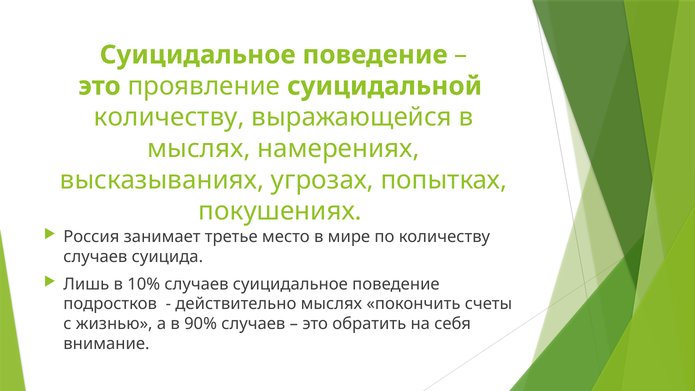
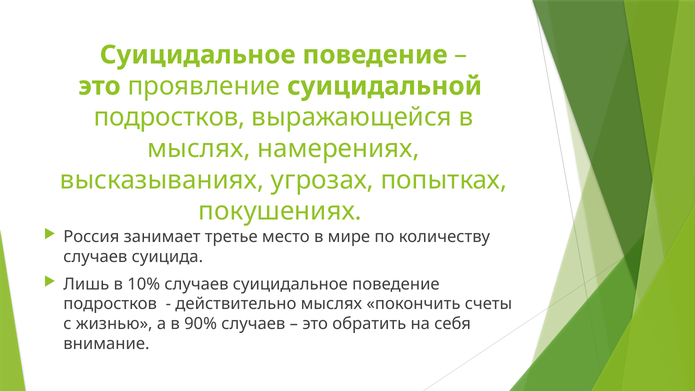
количеству: количеству -> подростков (169, 117)
